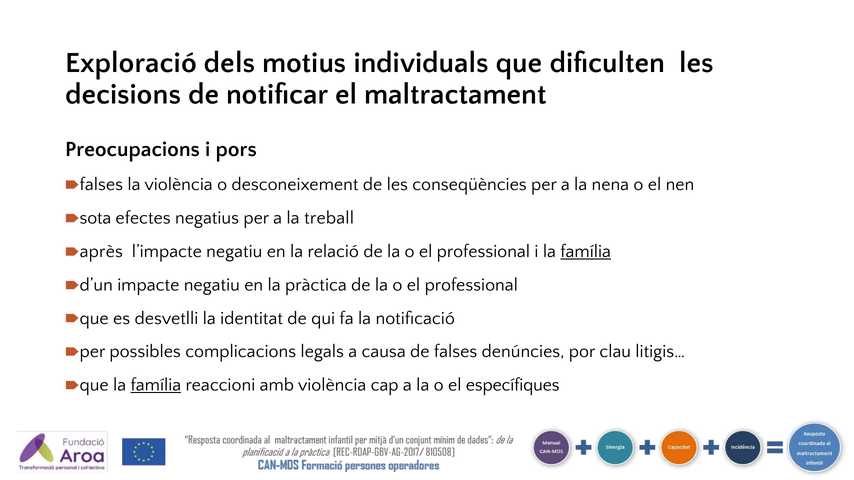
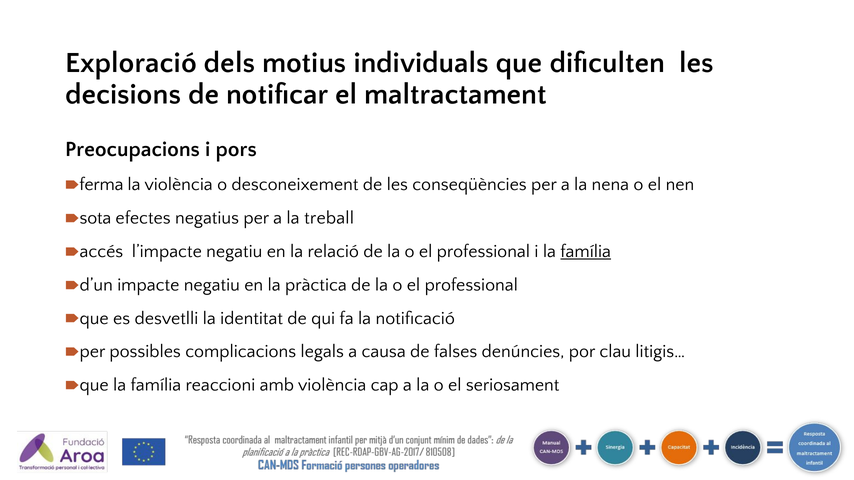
falses: falses -> ferma (101, 185)
après: après -> accés (101, 251)
família underline: present -> none (156, 385)
específiques: específiques -> seriosament (513, 385)
